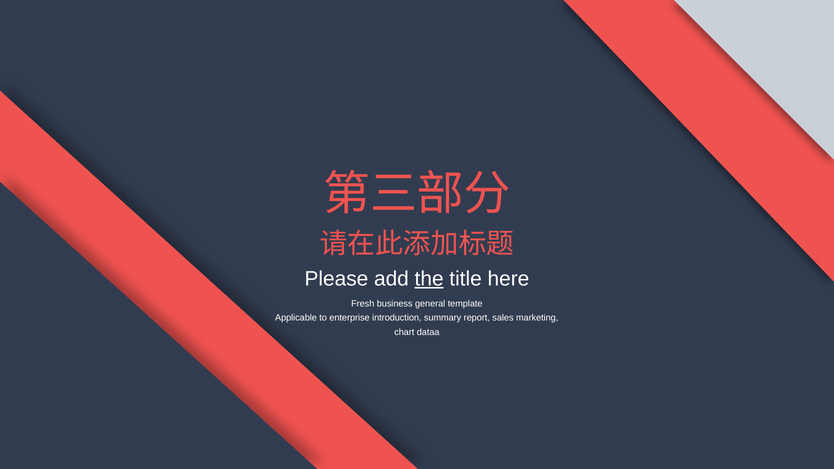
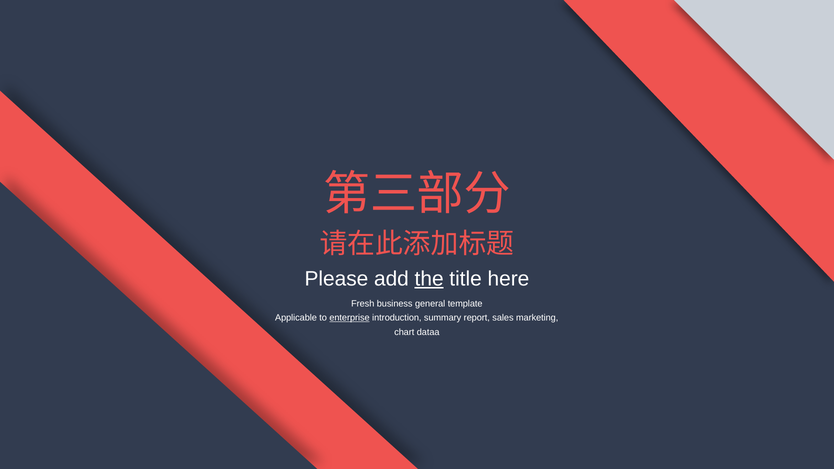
enterprise underline: none -> present (350, 318)
